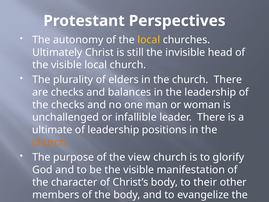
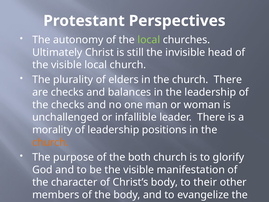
local colour: yellow -> light green (149, 40)
ultimate: ultimate -> morality (52, 130)
view: view -> both (139, 157)
